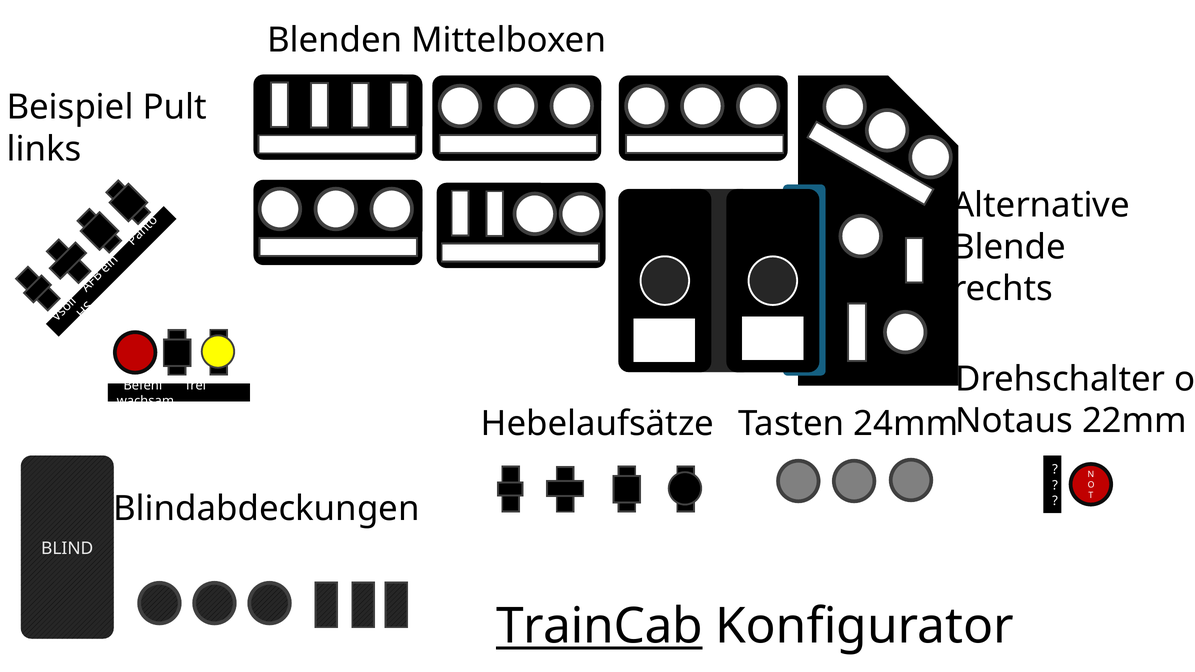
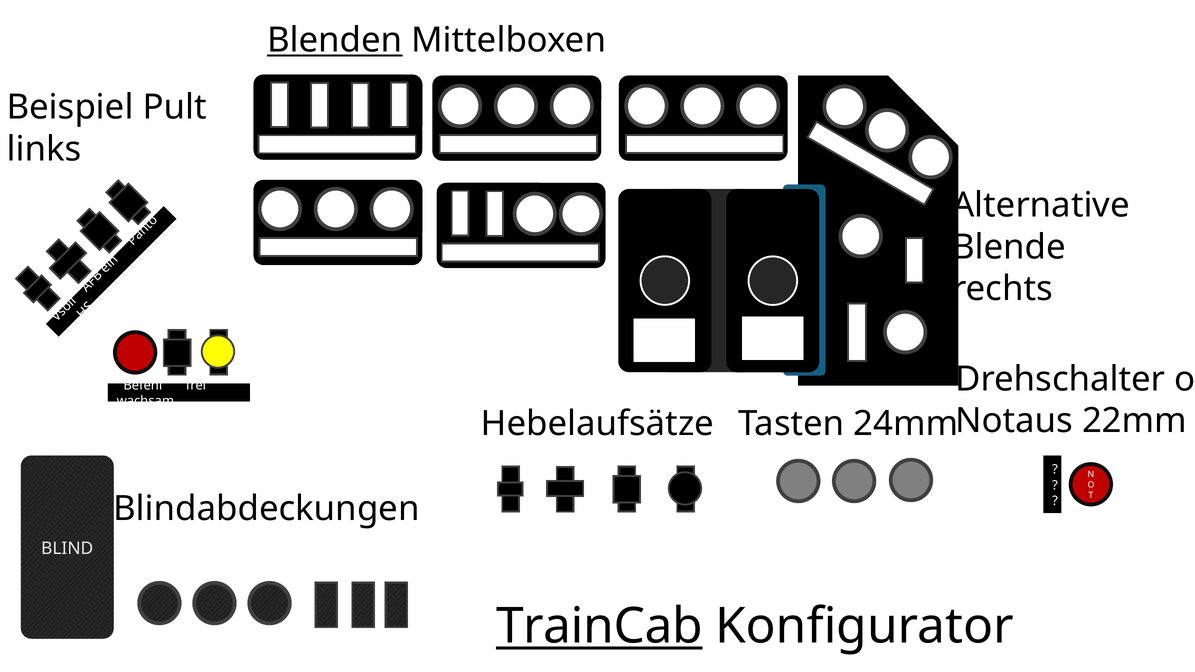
Blenden underline: none -> present (335, 40)
